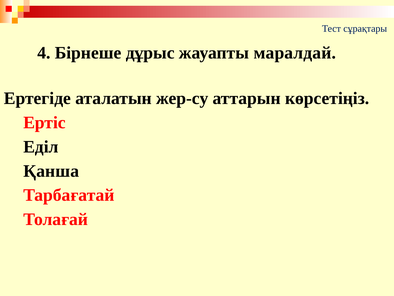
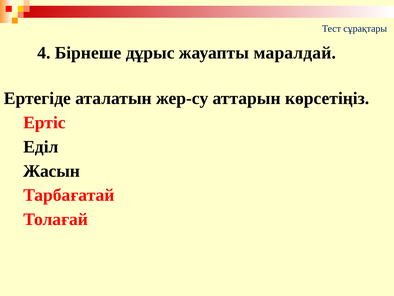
Қанша: Қанша -> Жасын (51, 171)
